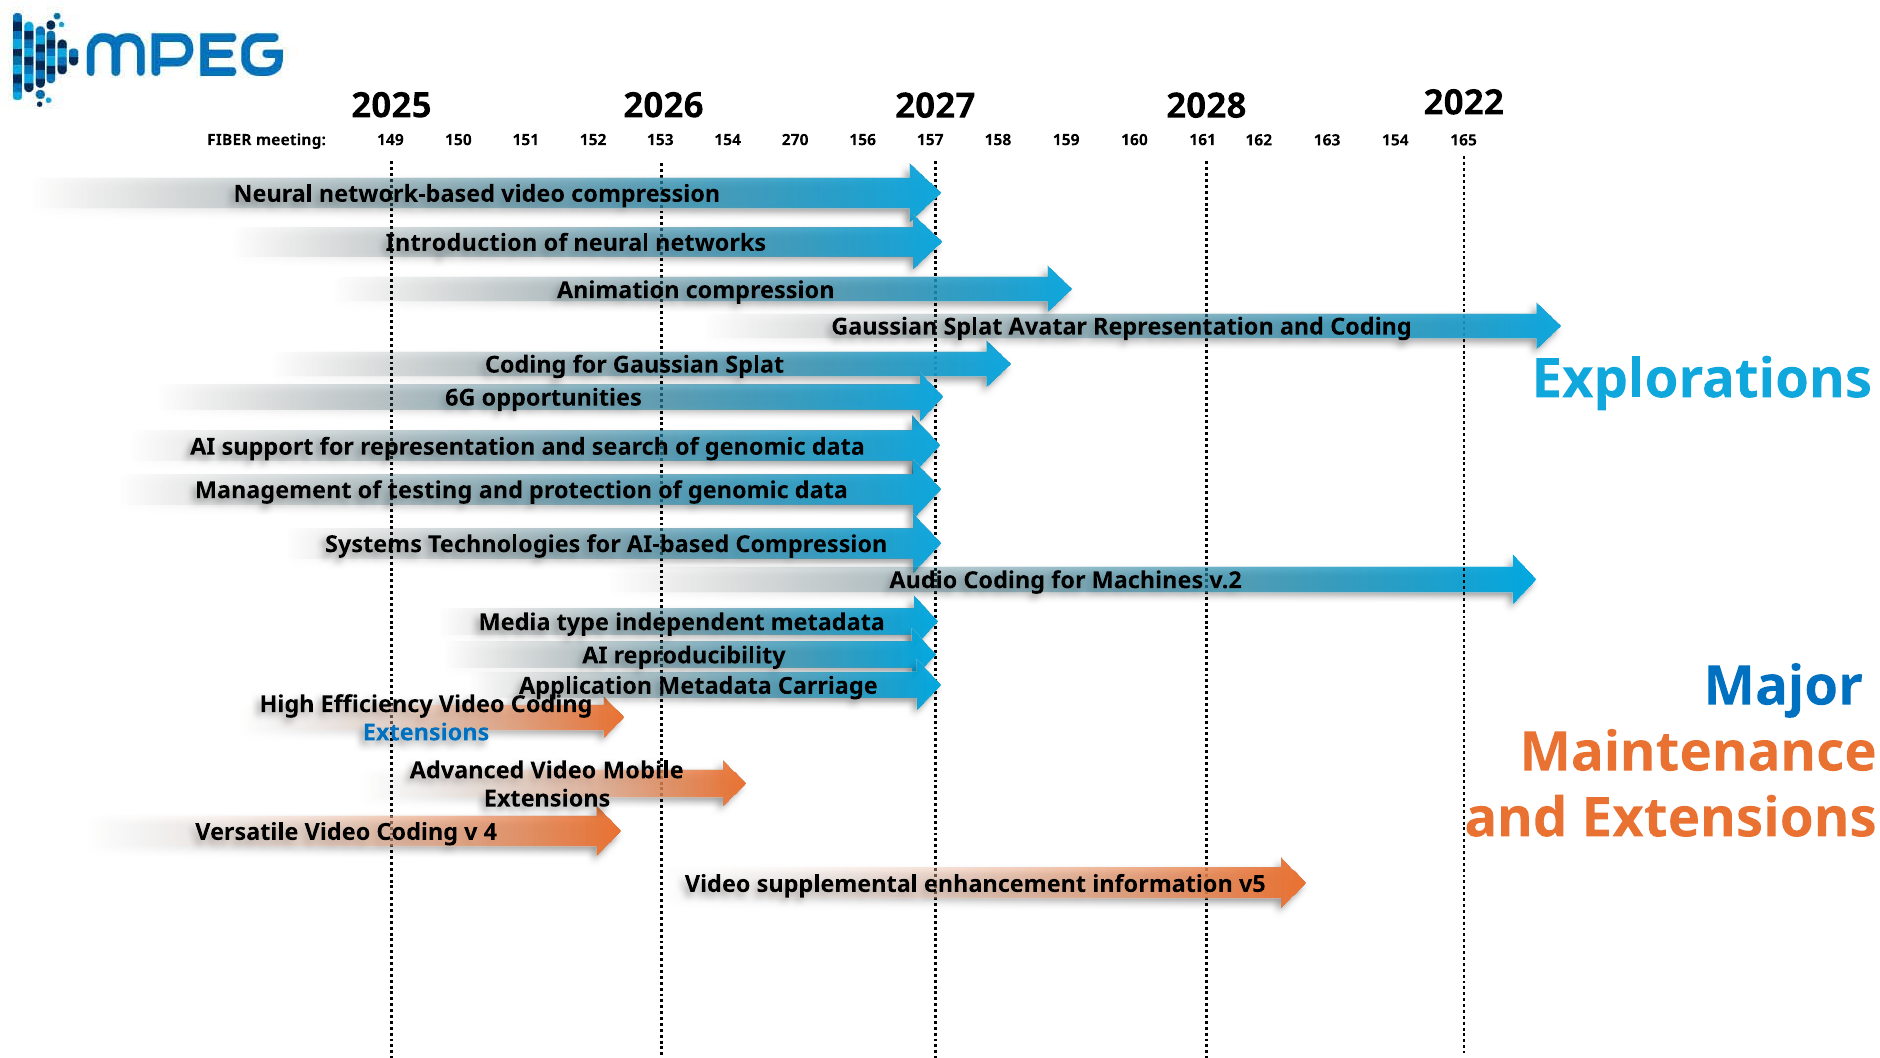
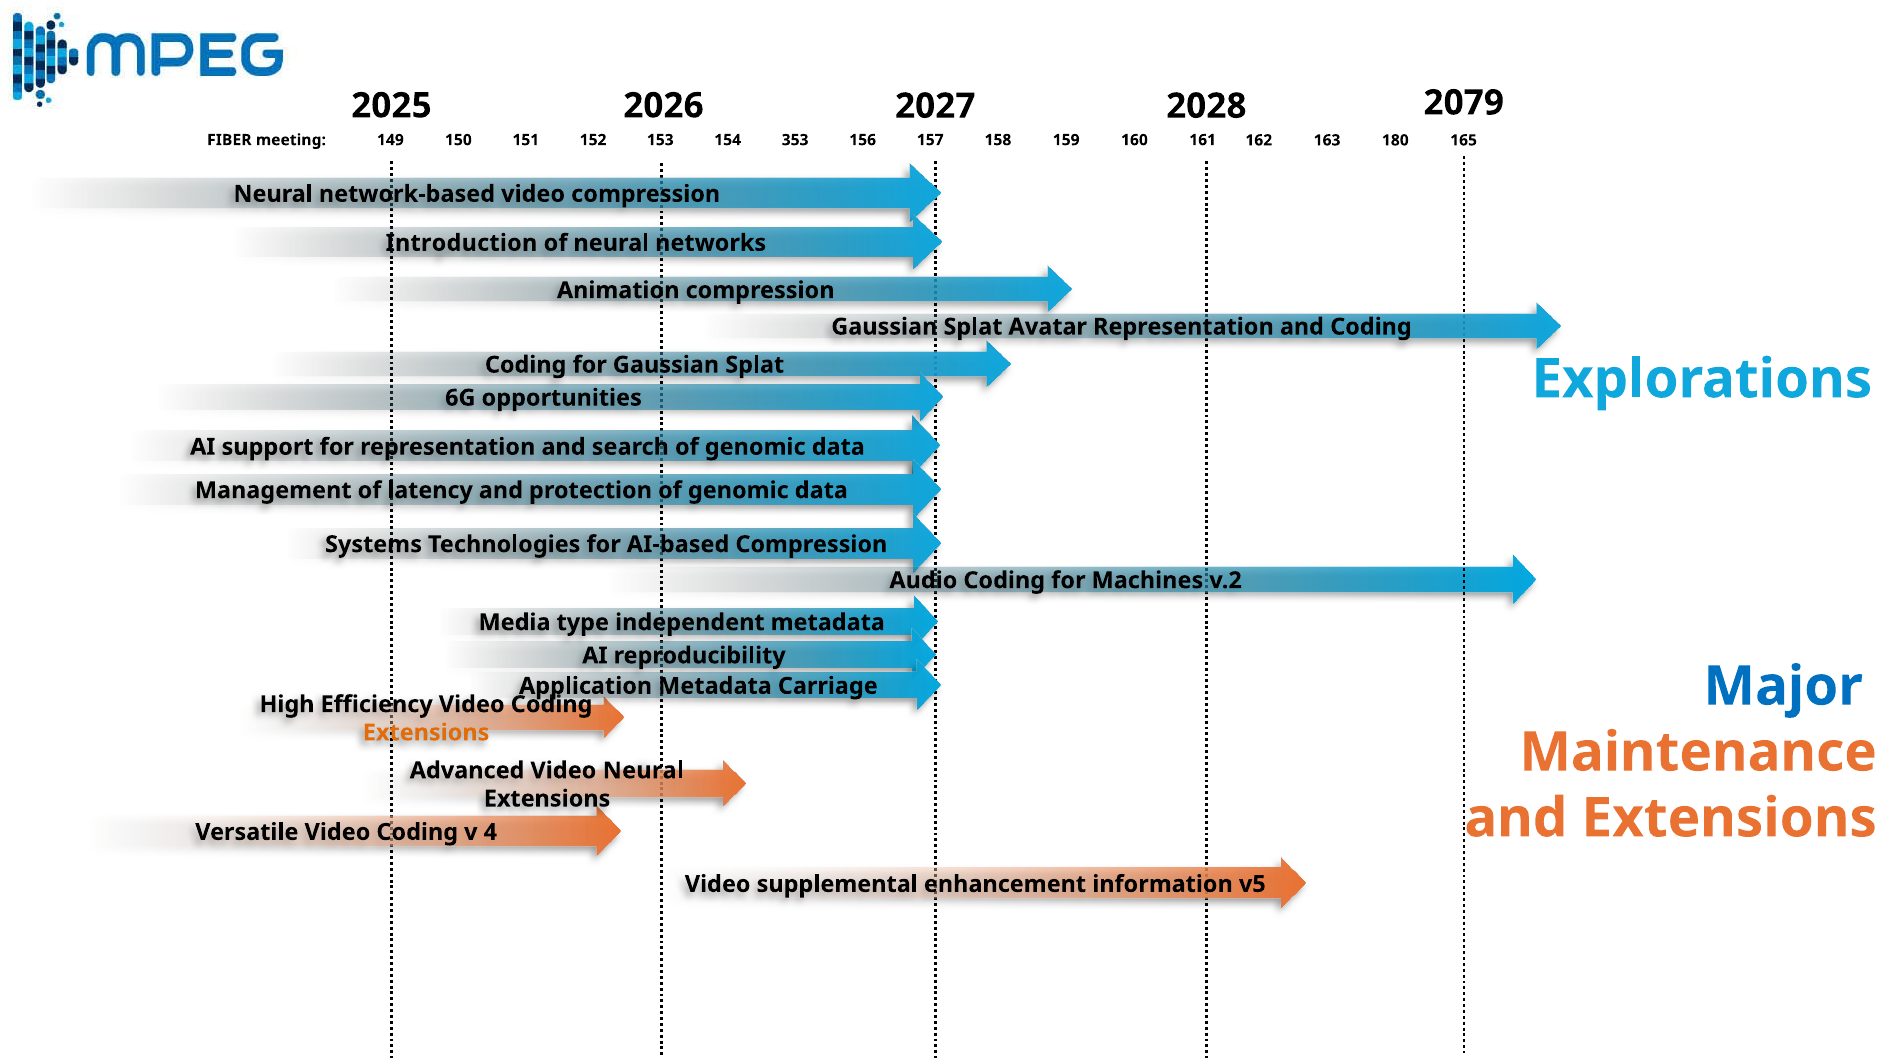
2022: 2022 -> 2079 (1464, 103)
270: 270 -> 353 (795, 140)
163 154: 154 -> 180 (1395, 140)
testing: testing -> latency (430, 490)
Extensions colour: blue -> orange (426, 732)
Video Mobile: Mobile -> Neural (643, 770)
